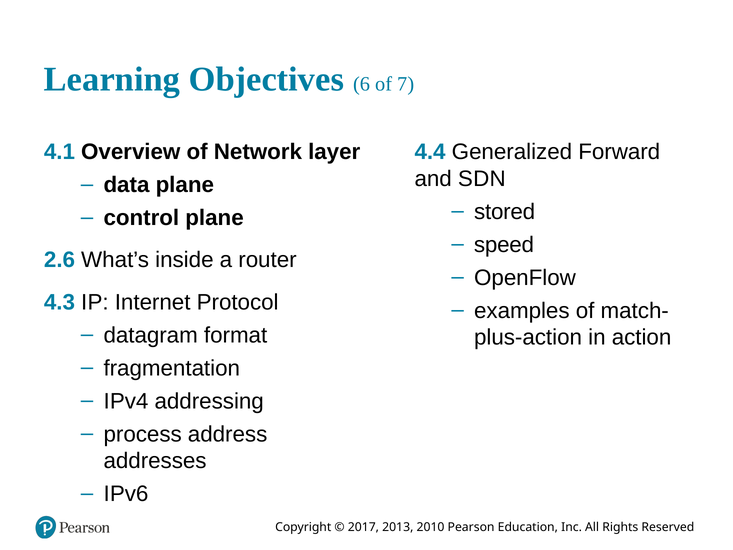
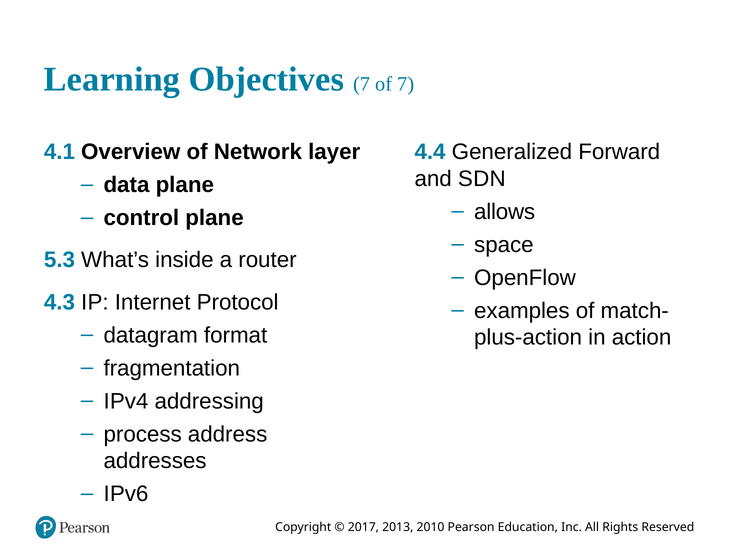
Objectives 6: 6 -> 7 (362, 84)
stored: stored -> allows (505, 212)
speed: speed -> space (504, 245)
2.6: 2.6 -> 5.3 (59, 260)
